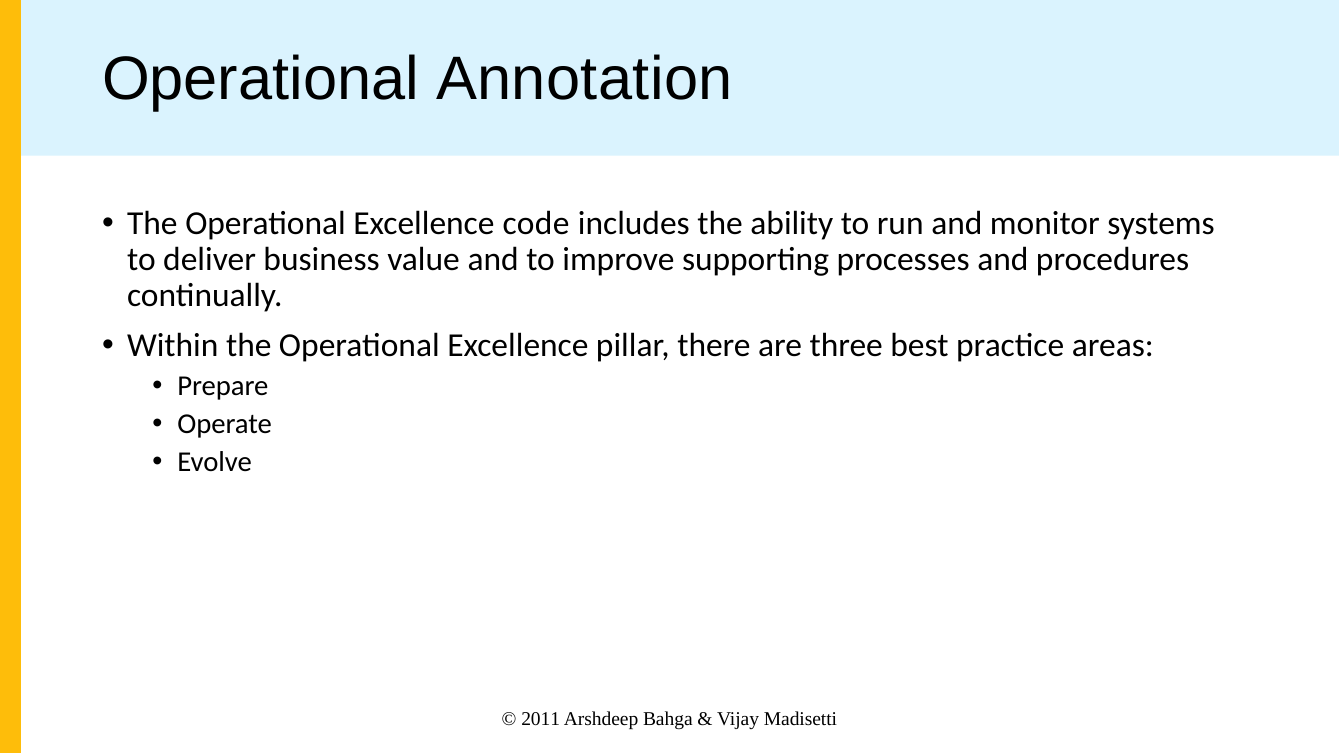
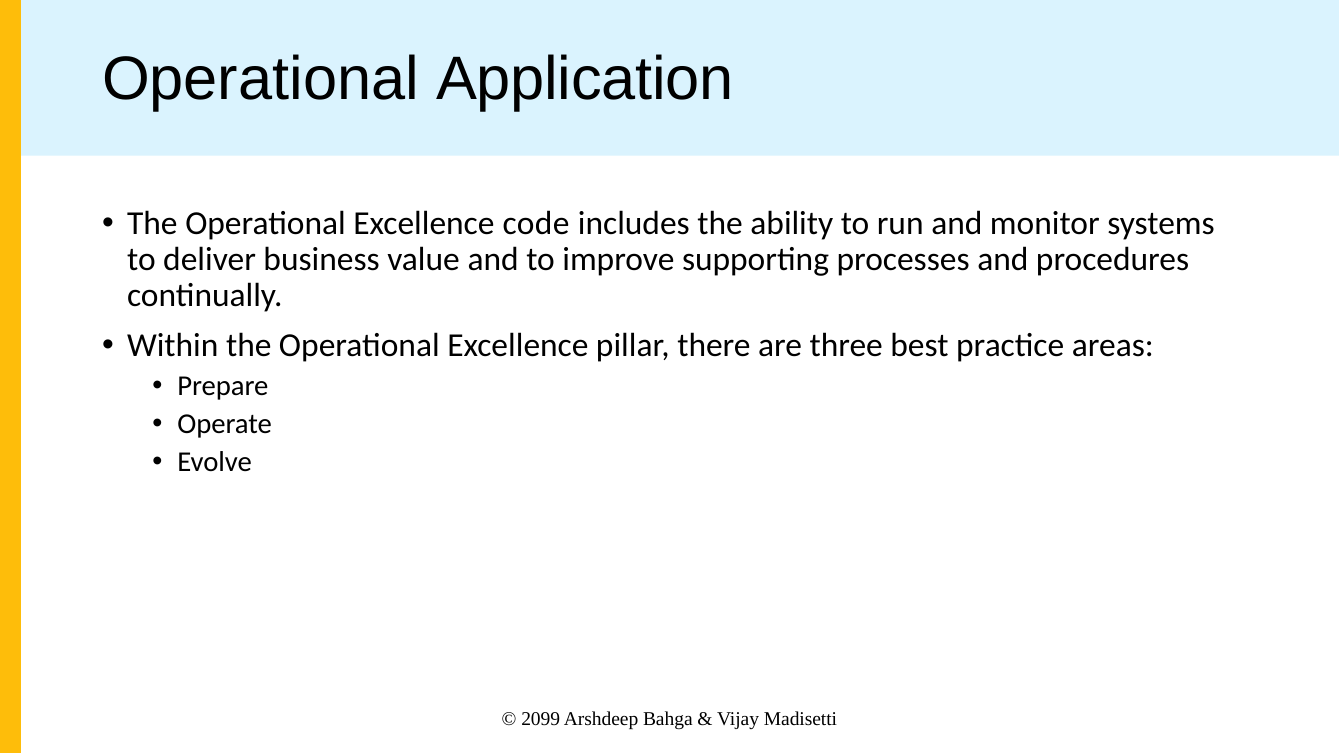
Annotation: Annotation -> Application (585, 80)
2011: 2011 -> 2099 (541, 719)
